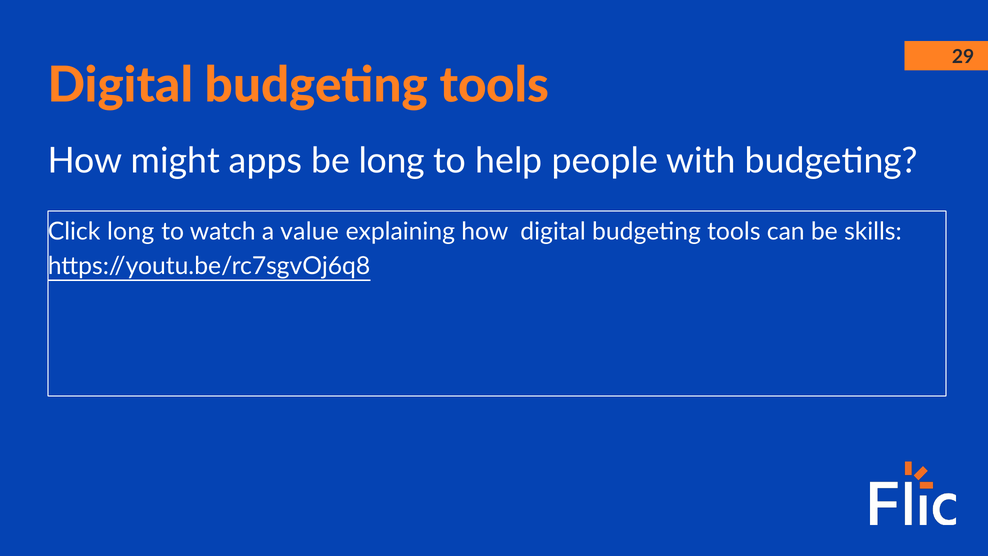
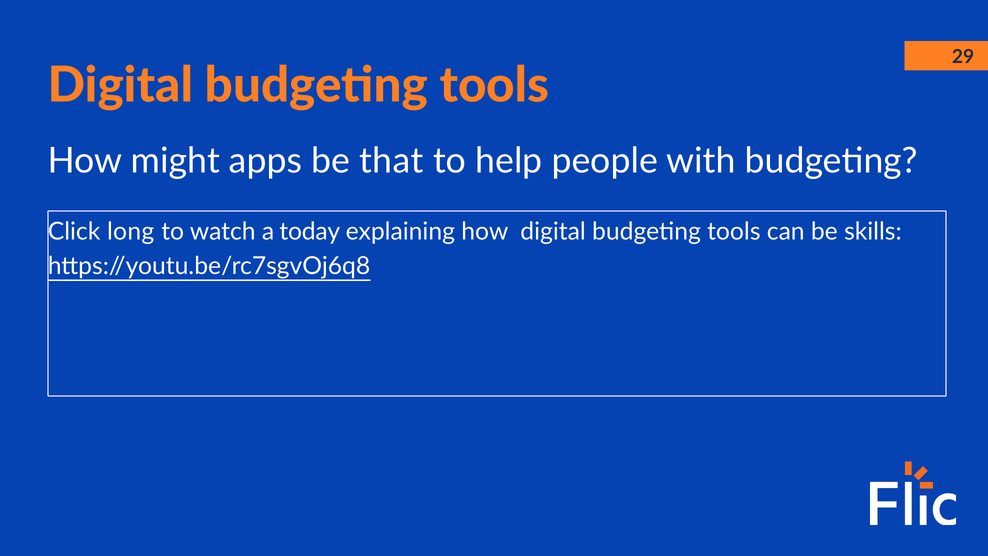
be long: long -> that (391, 161)
value: value -> today (310, 232)
